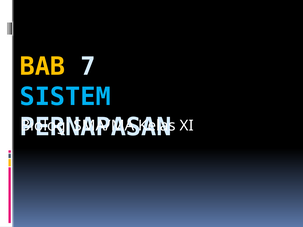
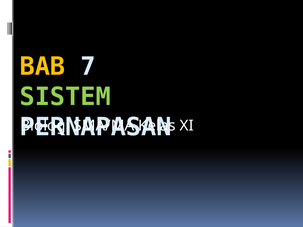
SISTEM colour: light blue -> light green (65, 97)
